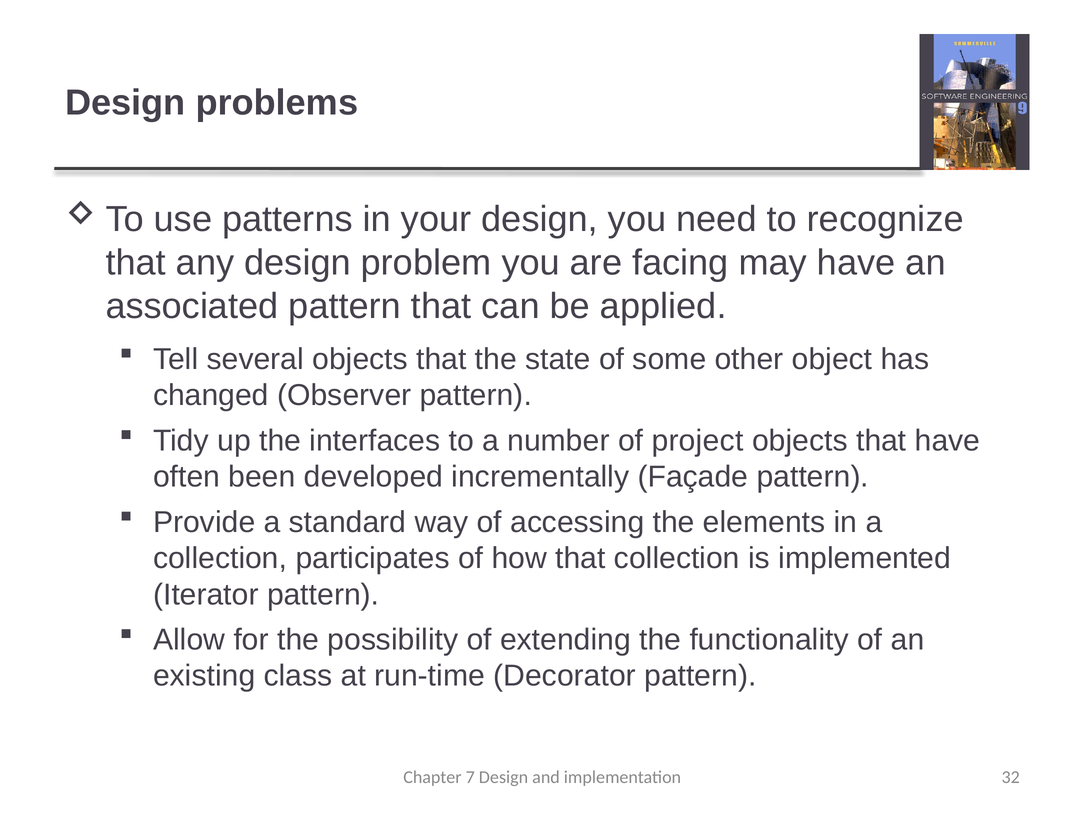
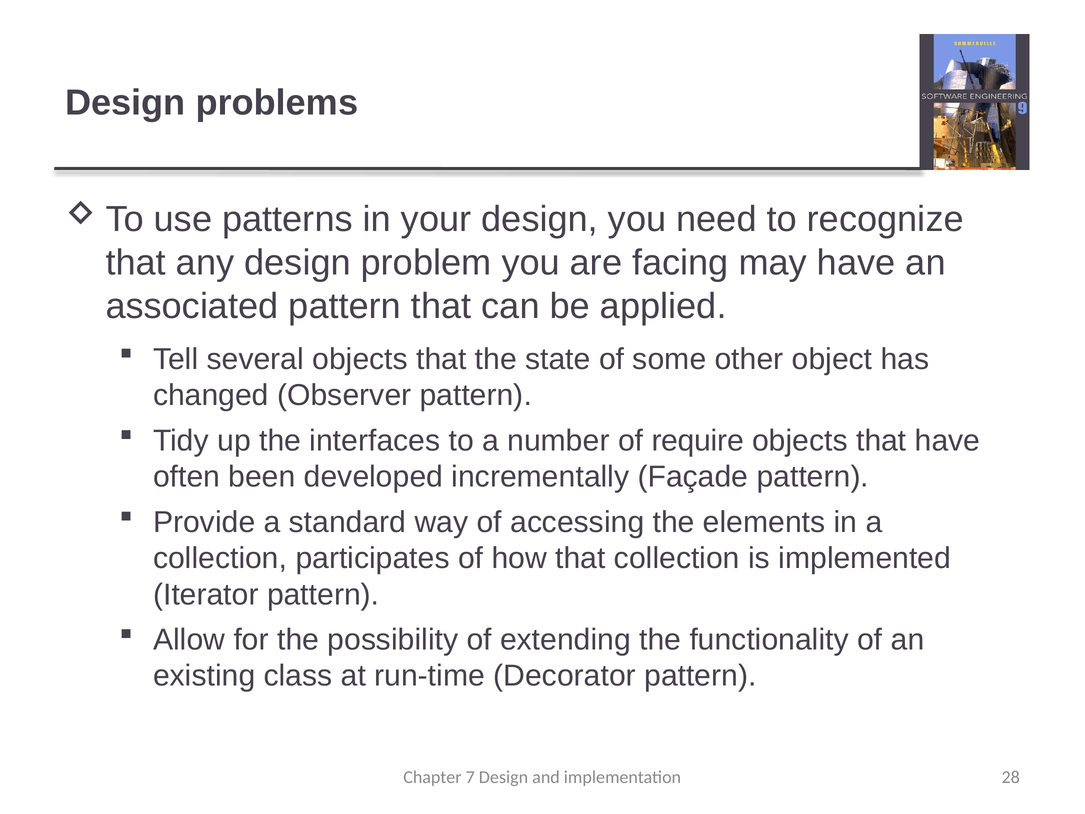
project: project -> require (698, 441)
32: 32 -> 28 (1011, 777)
